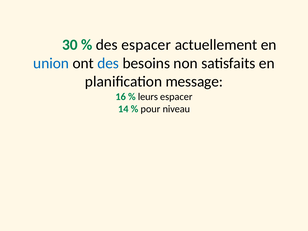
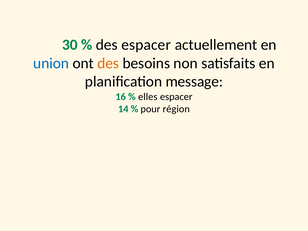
des colour: blue -> orange (108, 63)
leurs: leurs -> elles (148, 97)
niveau: niveau -> région (176, 109)
